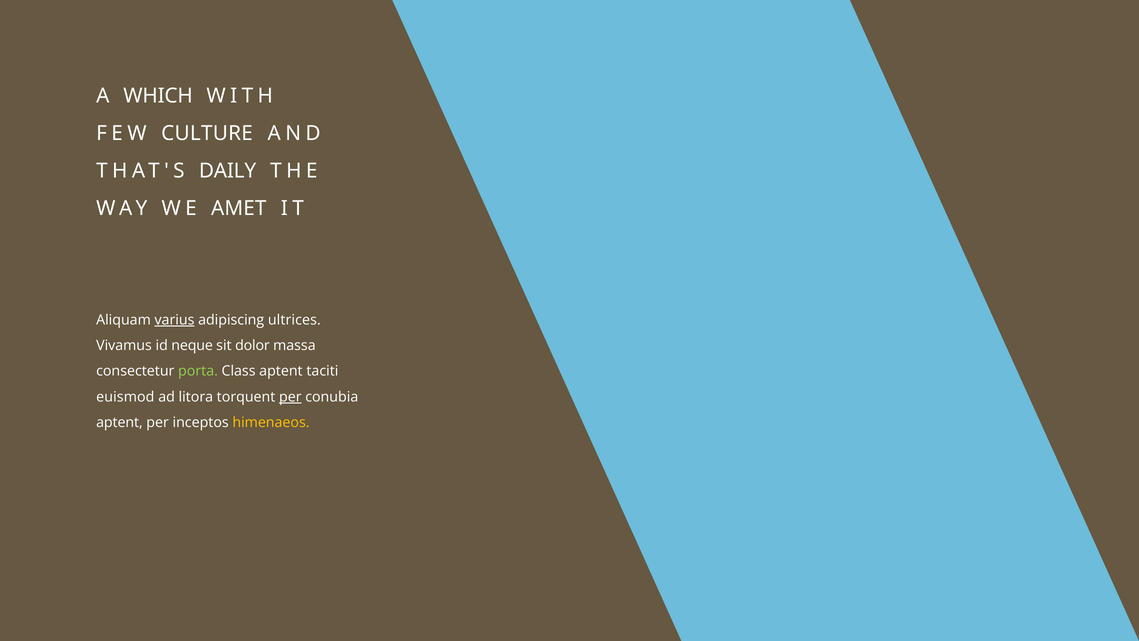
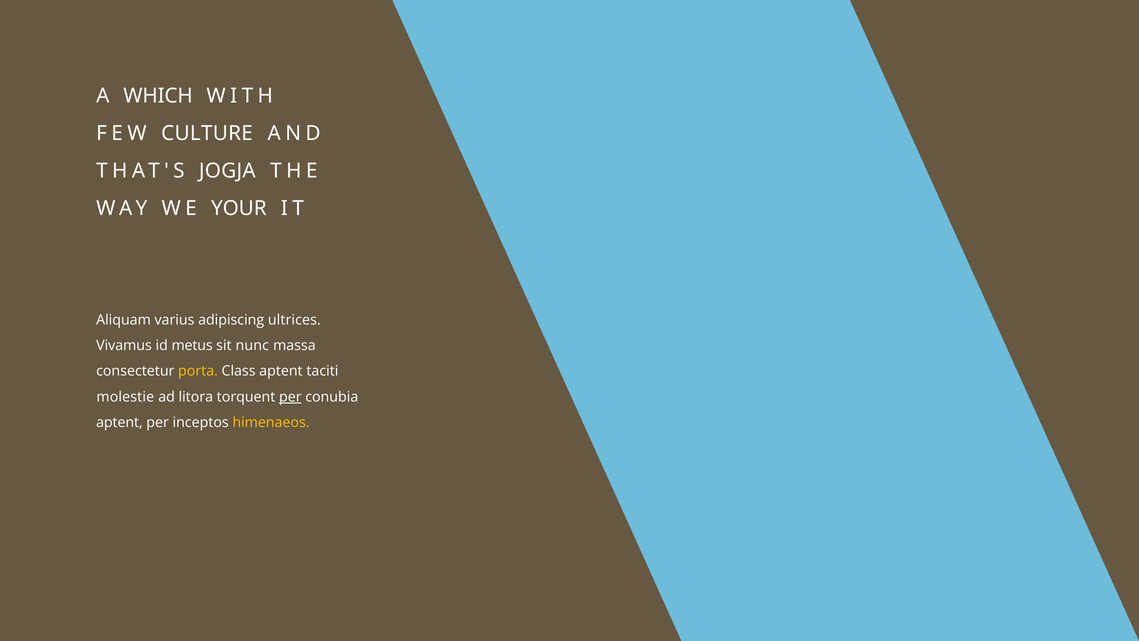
DAILY: DAILY -> JOGJA (227, 171)
AMET: AMET -> YOUR (239, 208)
varius underline: present -> none (174, 320)
neque: neque -> metus (192, 345)
dolor: dolor -> nunc (252, 345)
porta colour: light green -> yellow (198, 371)
euismod: euismod -> molestie (125, 397)
